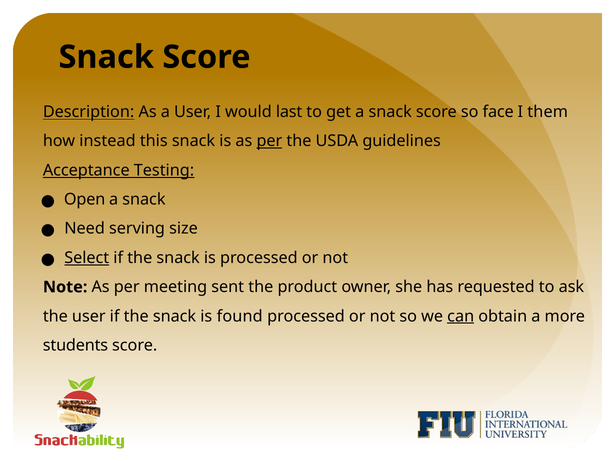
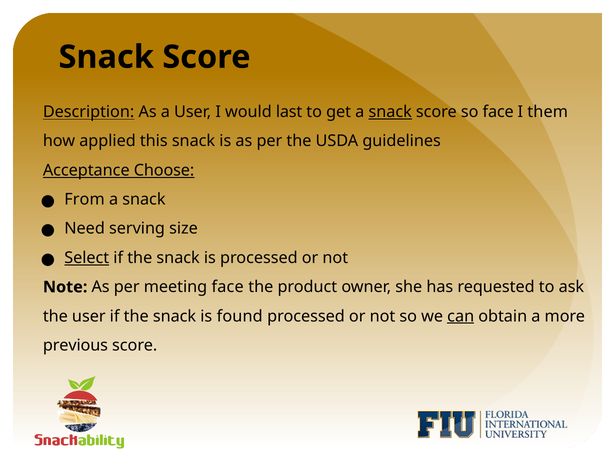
snack underline: none -> present (390, 112)
instead: instead -> applied (108, 141)
per underline: present -> none (269, 141)
Testing: Testing -> Choose (164, 170)
Open: Open -> From (84, 200)
meeting sent: sent -> face (228, 287)
students: students -> previous (75, 346)
